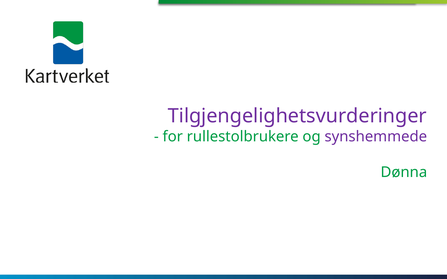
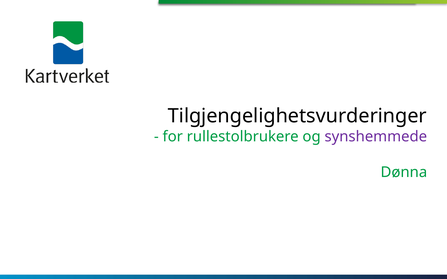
Tilgjengelighetsvurderinger colour: purple -> black (297, 116)
